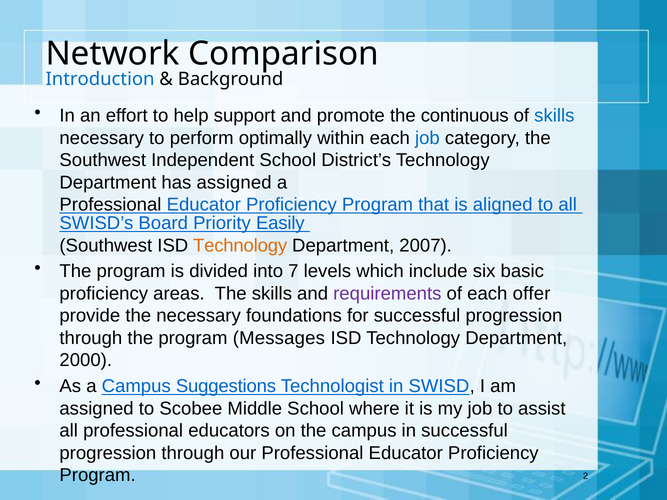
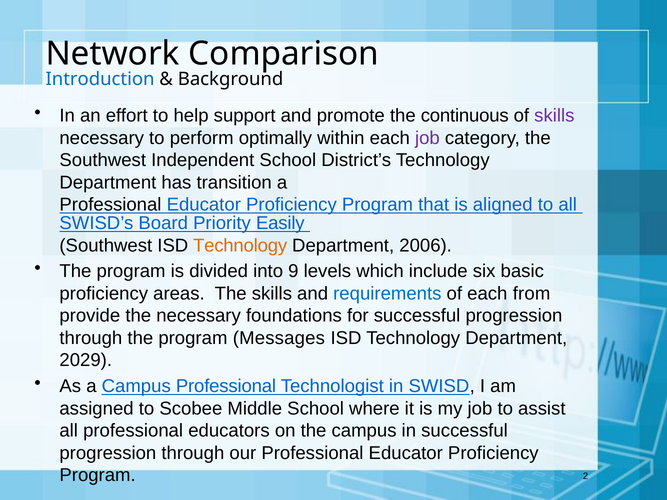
skills colour: blue -> purple (554, 116)
job colour: blue -> purple (427, 138)
has assigned: assigned -> transition (234, 183)
2007: 2007 -> 2006 (426, 246)
7: 7 -> 9 (293, 272)
requirements colour: purple -> blue (387, 294)
offer: offer -> from (532, 294)
2000: 2000 -> 2029 (86, 360)
Campus Suggestions: Suggestions -> Professional (226, 386)
